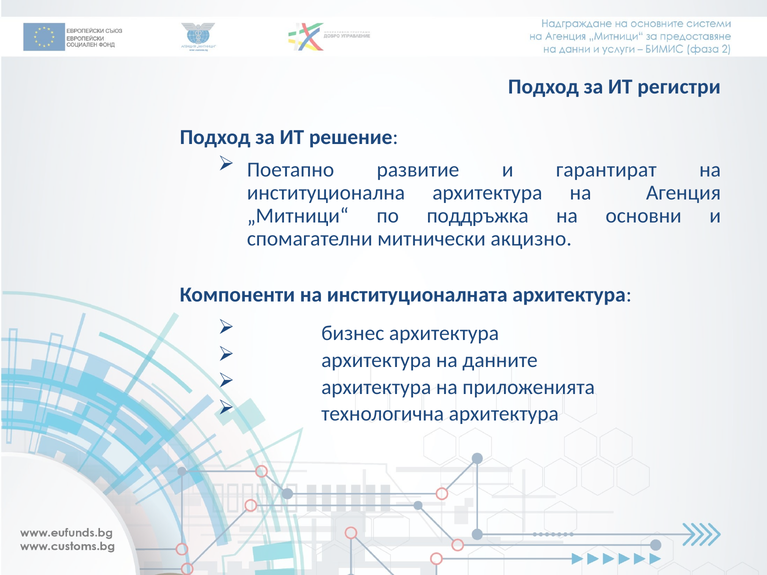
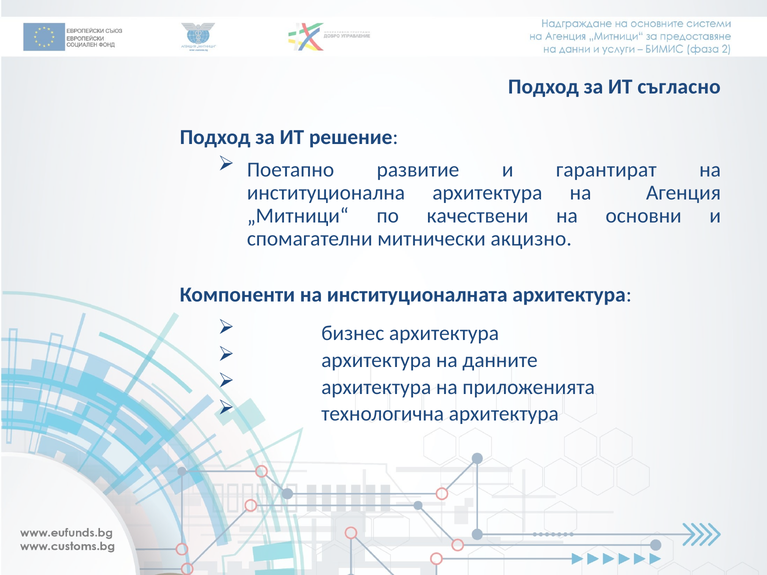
регистри: регистри -> съгласно (679, 87)
поддръжка: поддръжка -> качествени (478, 216)
